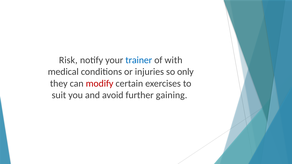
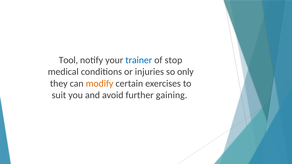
Risk: Risk -> Tool (68, 60)
with: with -> stop (174, 60)
modify colour: red -> orange (100, 84)
